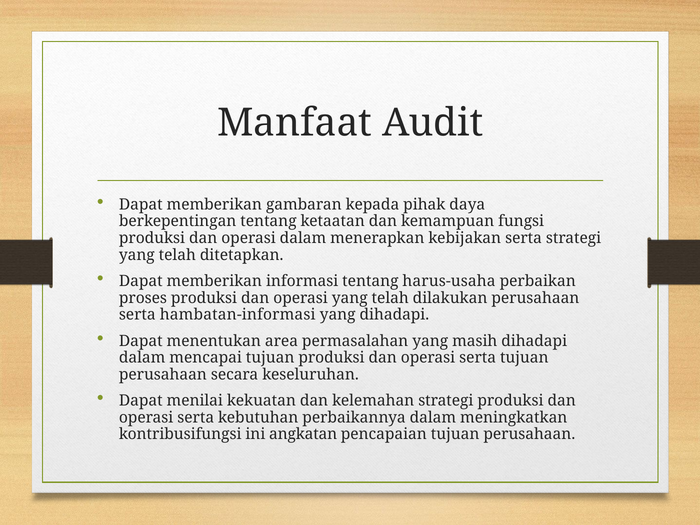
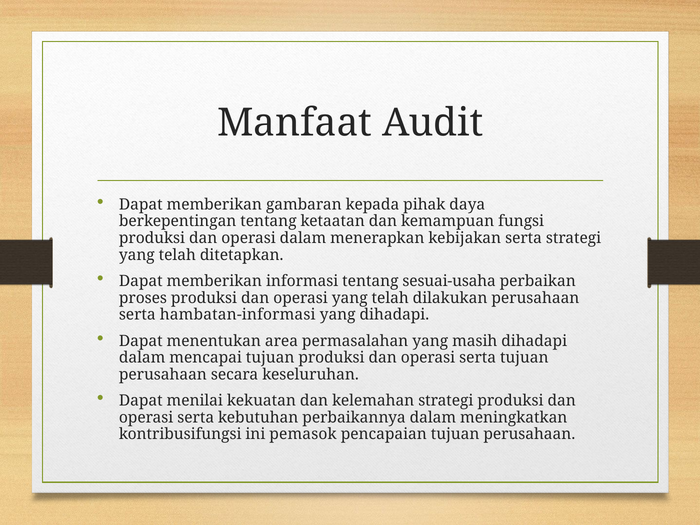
harus-usaha: harus-usaha -> sesuai-usaha (449, 281)
angkatan: angkatan -> pemasok (303, 434)
